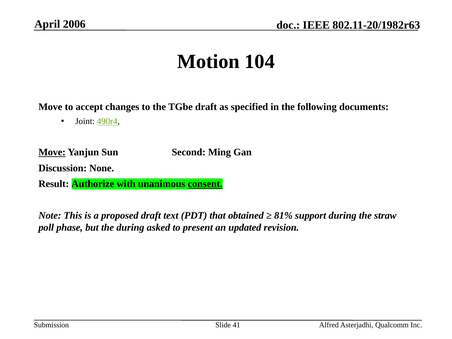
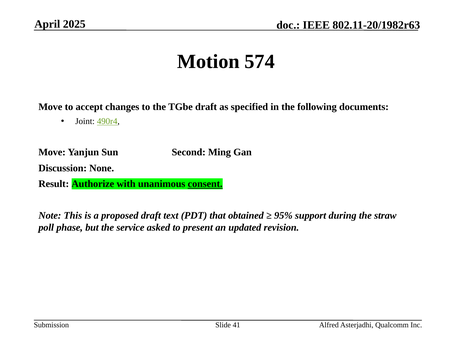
2006: 2006 -> 2025 (74, 24)
104: 104 -> 574 (260, 62)
Move underline: present -> none (52, 152)
81%: 81% -> 95% (283, 216)
the during: during -> service (130, 228)
